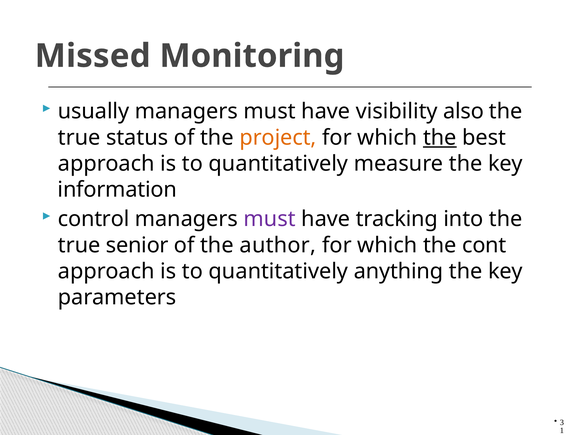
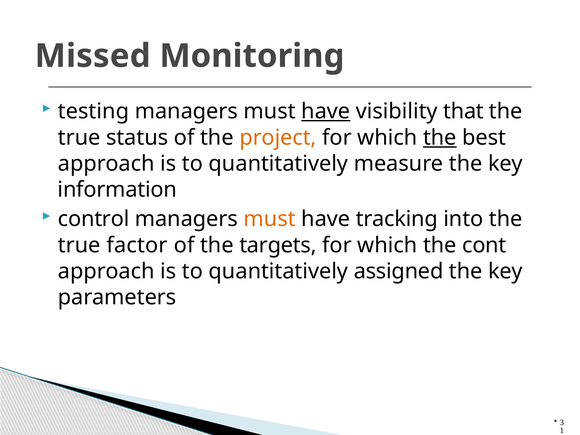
usually: usually -> testing (93, 111)
have underline: none -> present (326, 111)
also: also -> that (463, 111)
must colour: purple -> orange (270, 219)
senior: senior -> factor (137, 245)
author: author -> targets (278, 245)
anything: anything -> assigned (399, 271)
